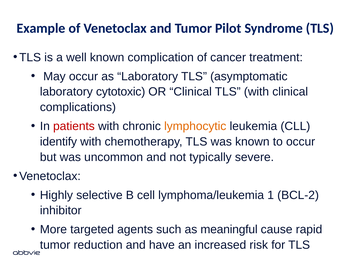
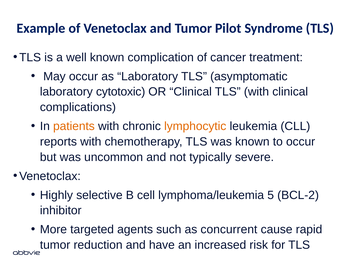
patients colour: red -> orange (74, 126)
identify: identify -> reports (58, 142)
1: 1 -> 5 (271, 195)
meaningful: meaningful -> concurrent (229, 229)
